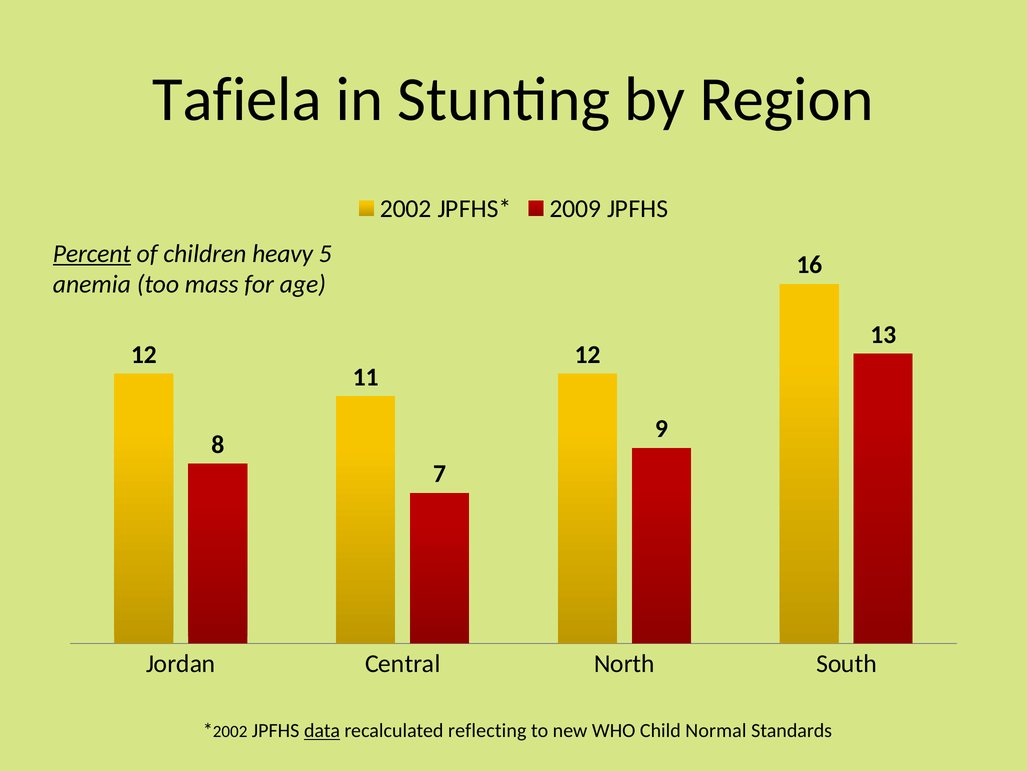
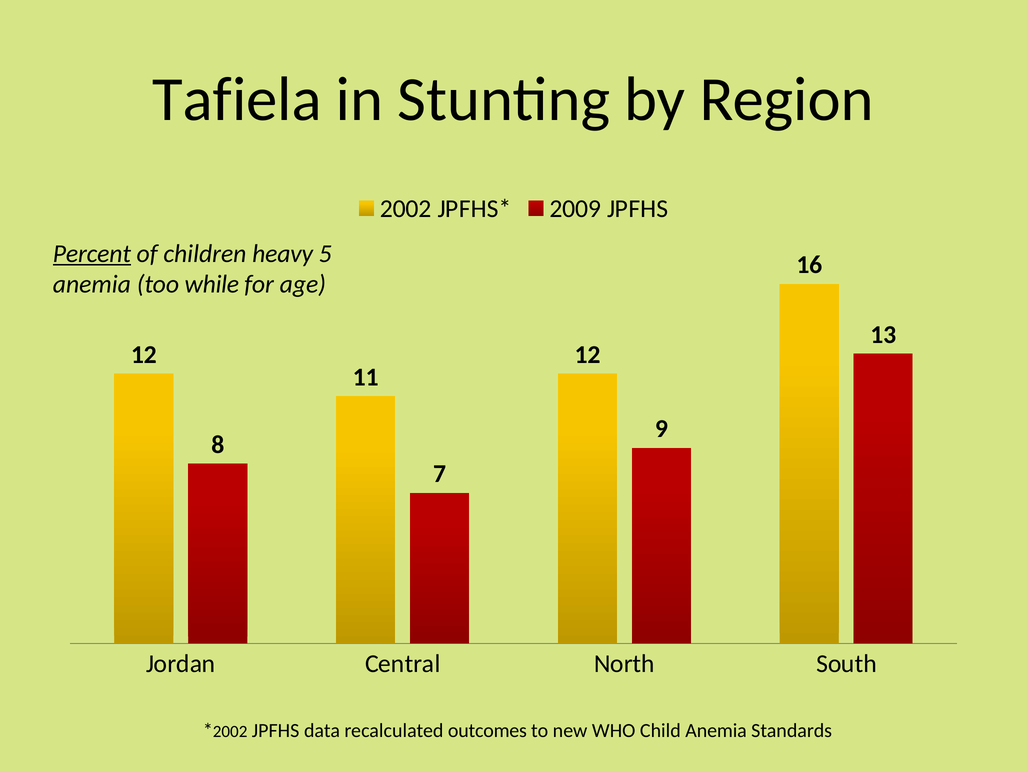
mass: mass -> while (212, 284)
data underline: present -> none (322, 730)
reflecting: reflecting -> outcomes (487, 730)
Child Normal: Normal -> Anemia (716, 730)
